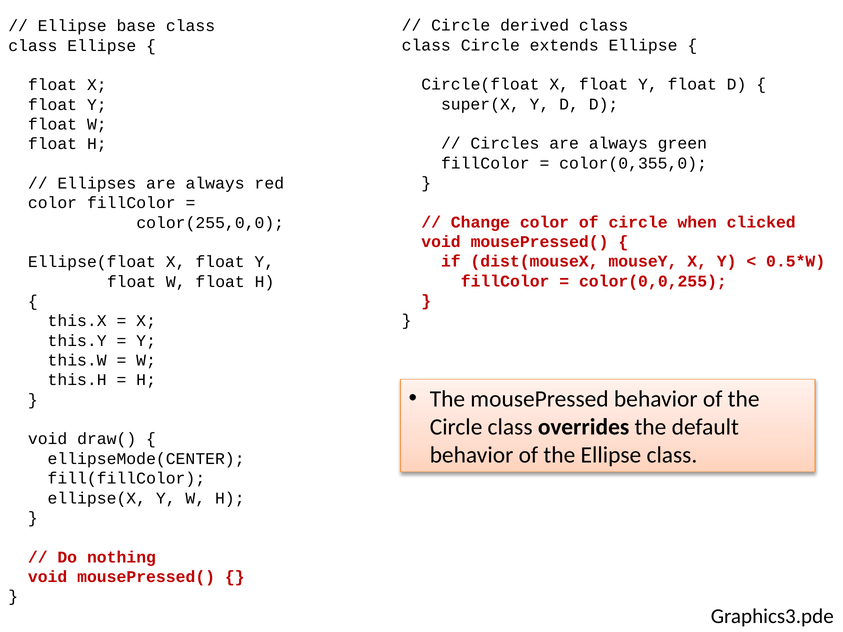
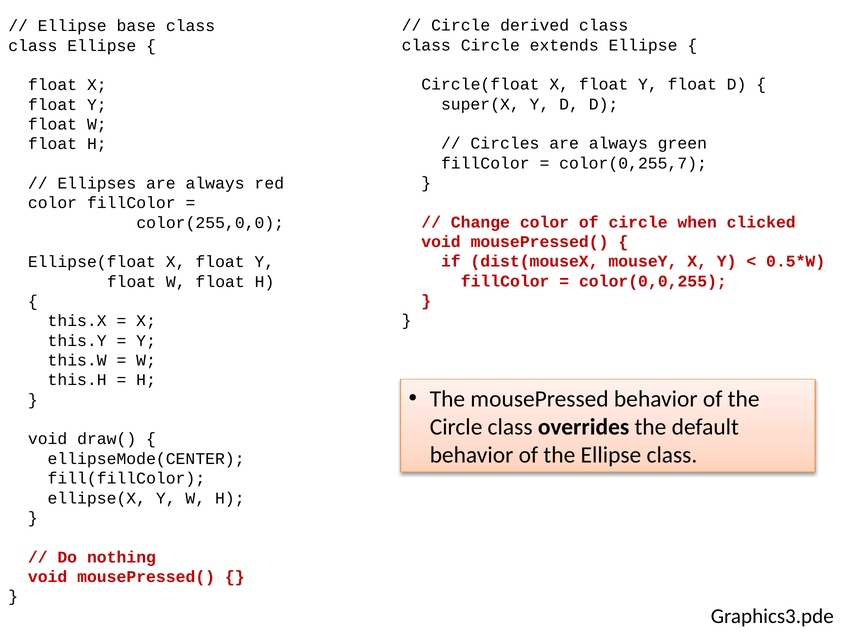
color(0,355,0: color(0,355,0 -> color(0,255,7 (633, 163)
